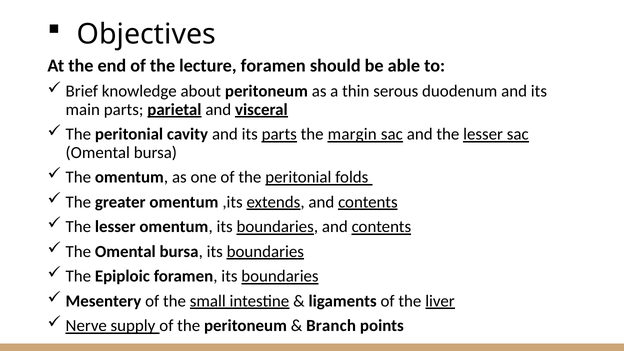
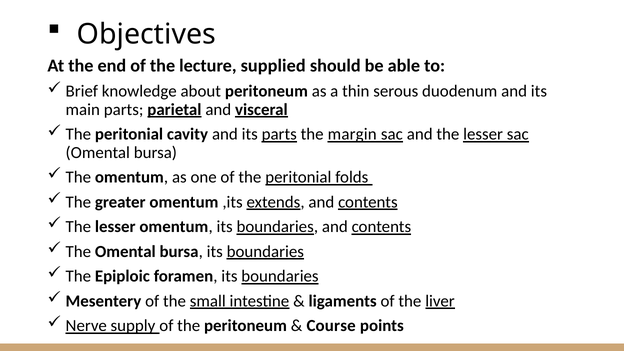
lecture foramen: foramen -> supplied (273, 66)
Branch: Branch -> Course (331, 326)
